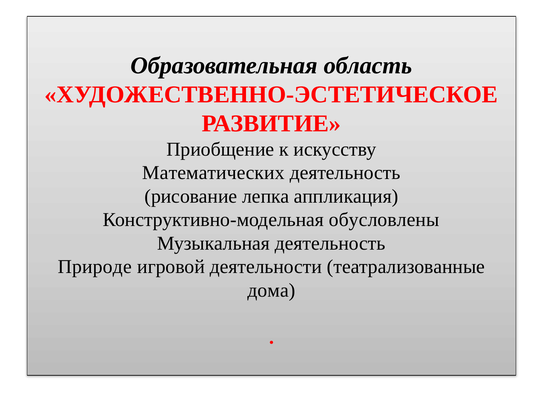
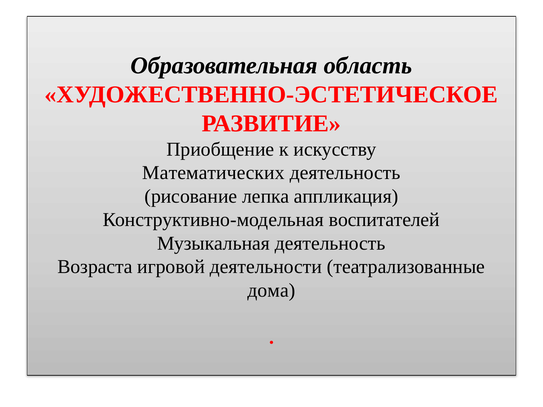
обусловлены: обусловлены -> воспитателей (384, 220)
Природе: Природе -> Возраста (95, 267)
